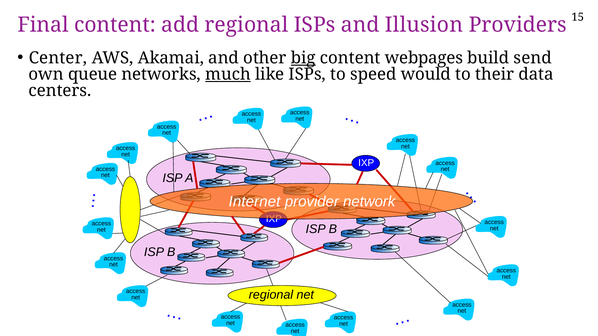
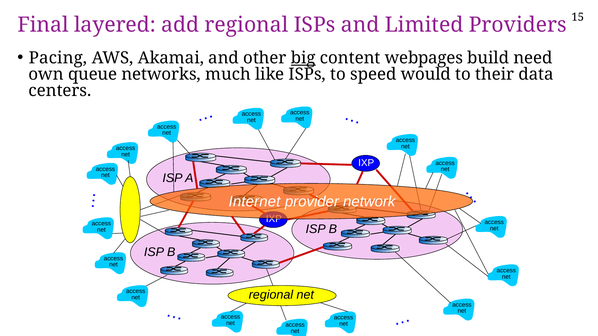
Final content: content -> layered (115, 25)
Illusion: Illusion -> Limited (424, 25)
Center: Center -> Pacing (58, 58)
send: send -> need (533, 58)
much underline: present -> none (228, 74)
